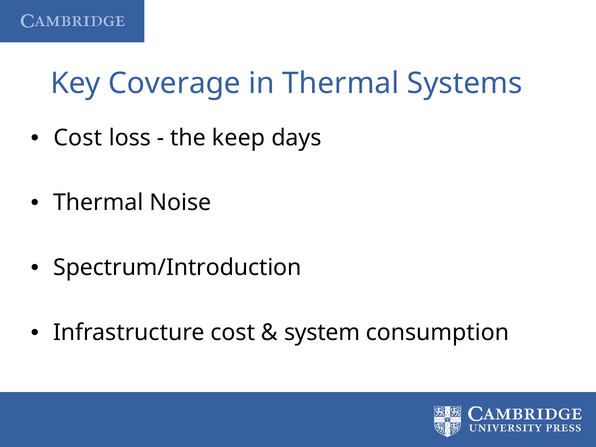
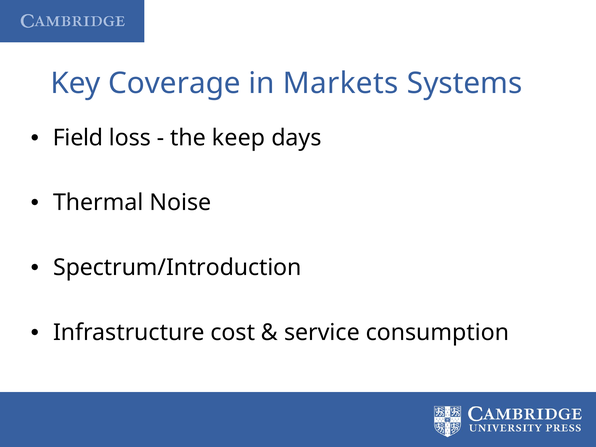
in Thermal: Thermal -> Markets (341, 83)
Cost: Cost -> Field (78, 138)
system: system -> service (322, 333)
